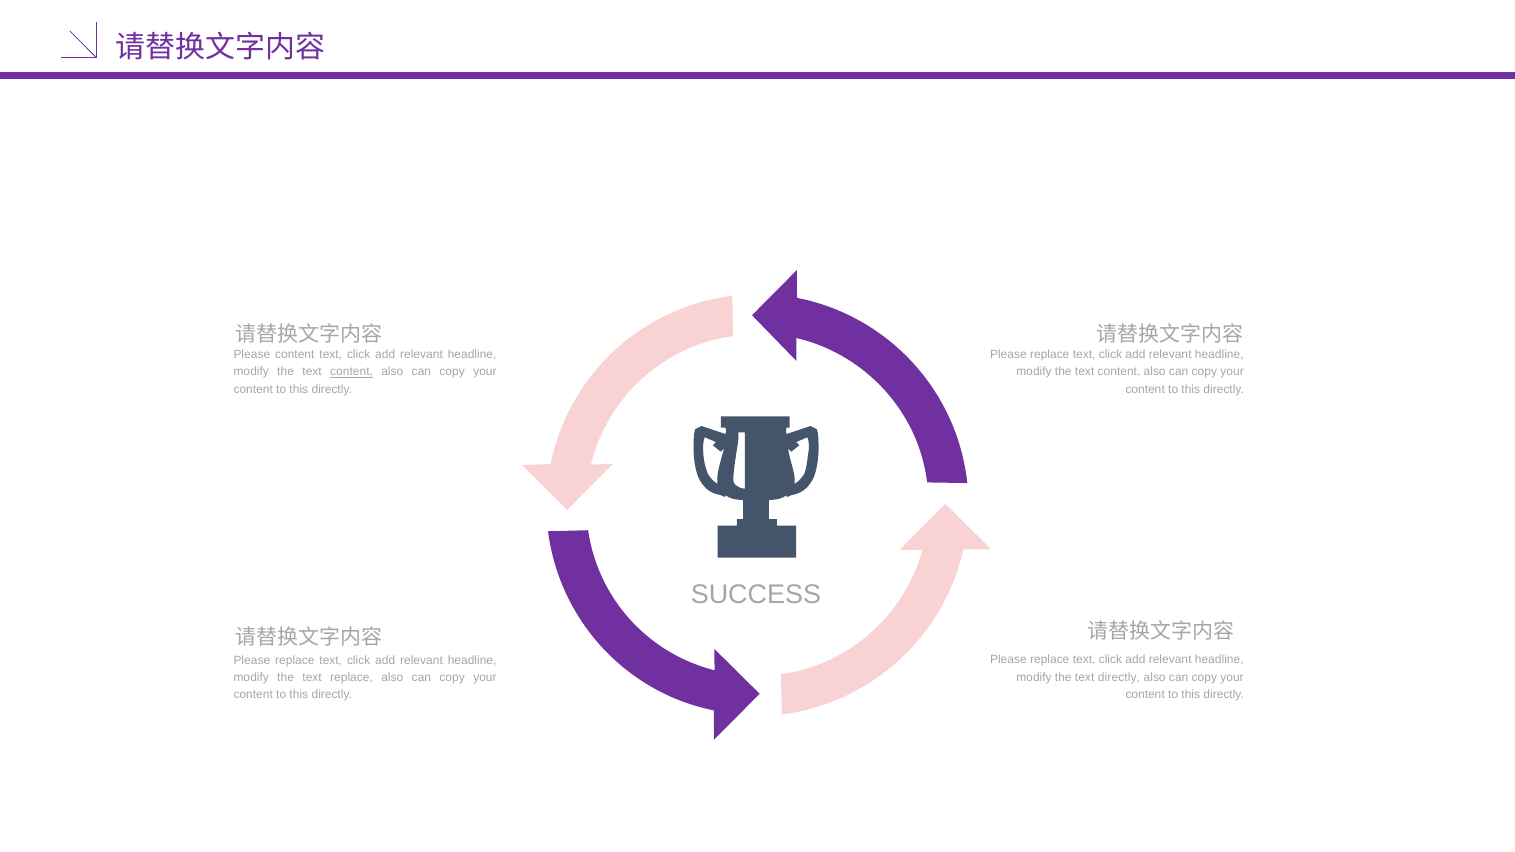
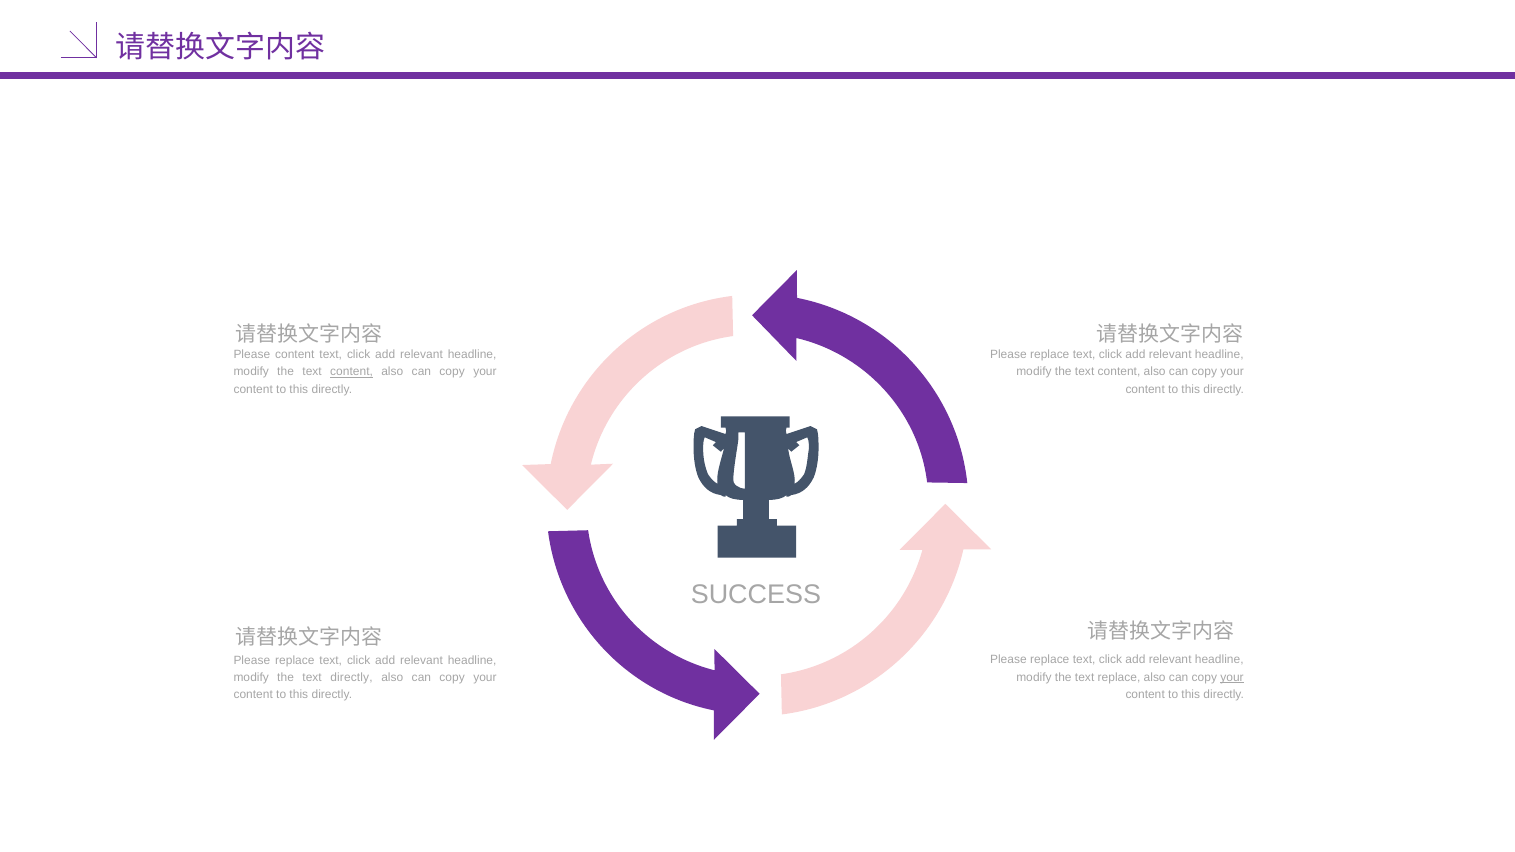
text directly: directly -> replace (1119, 677)
your underline: none -> present (1232, 677)
text replace: replace -> directly (352, 678)
